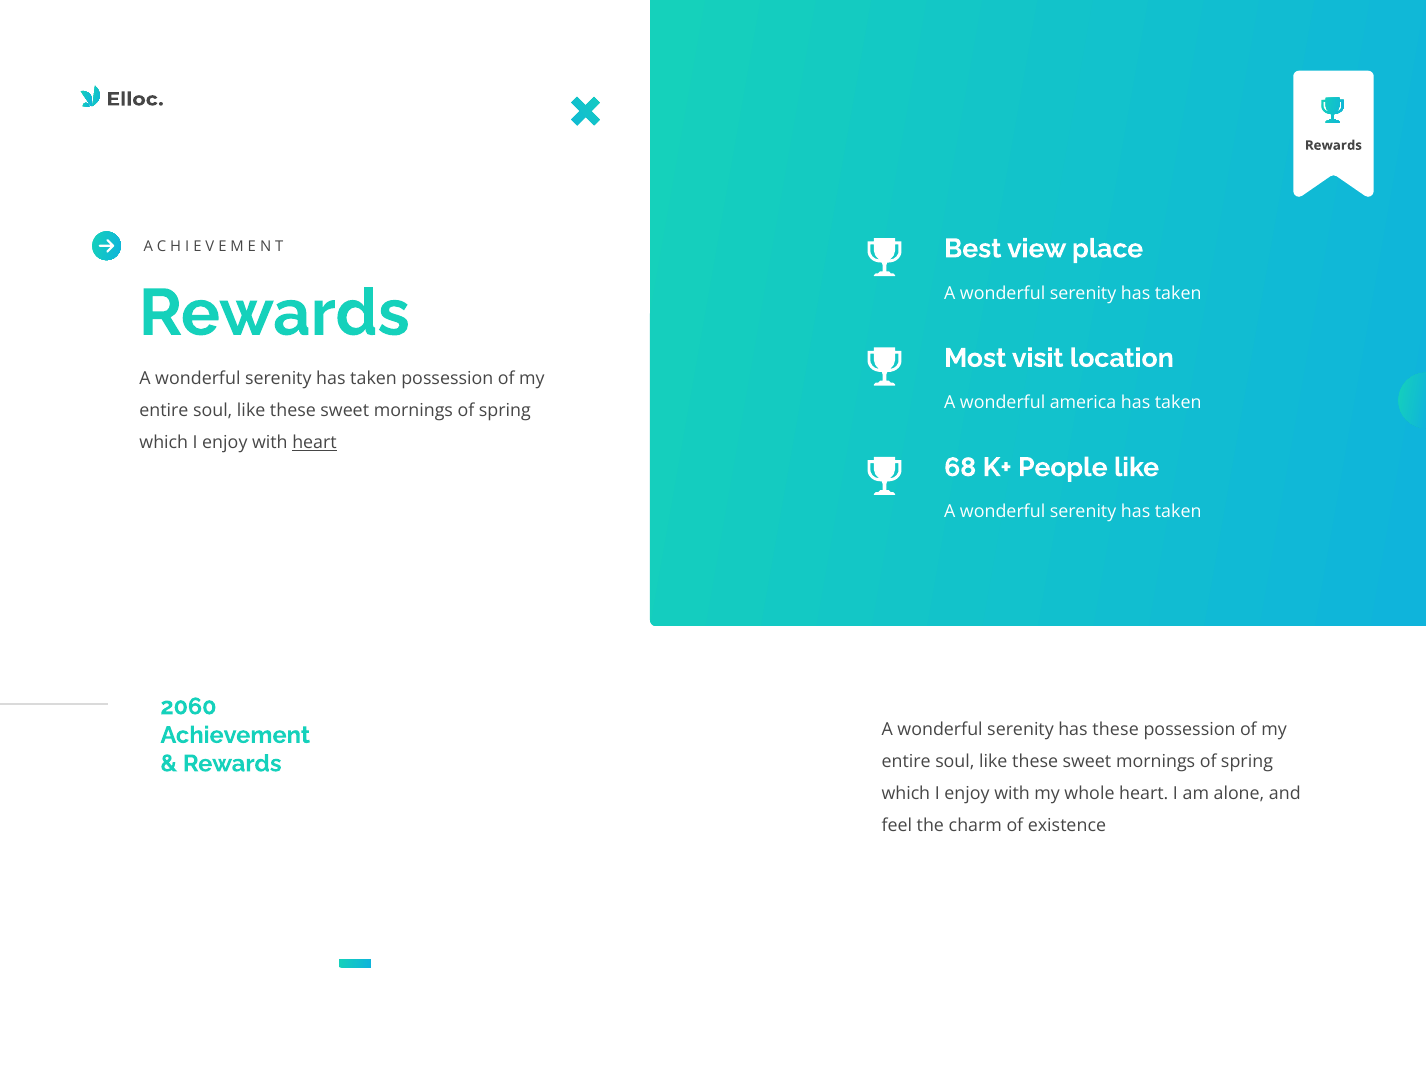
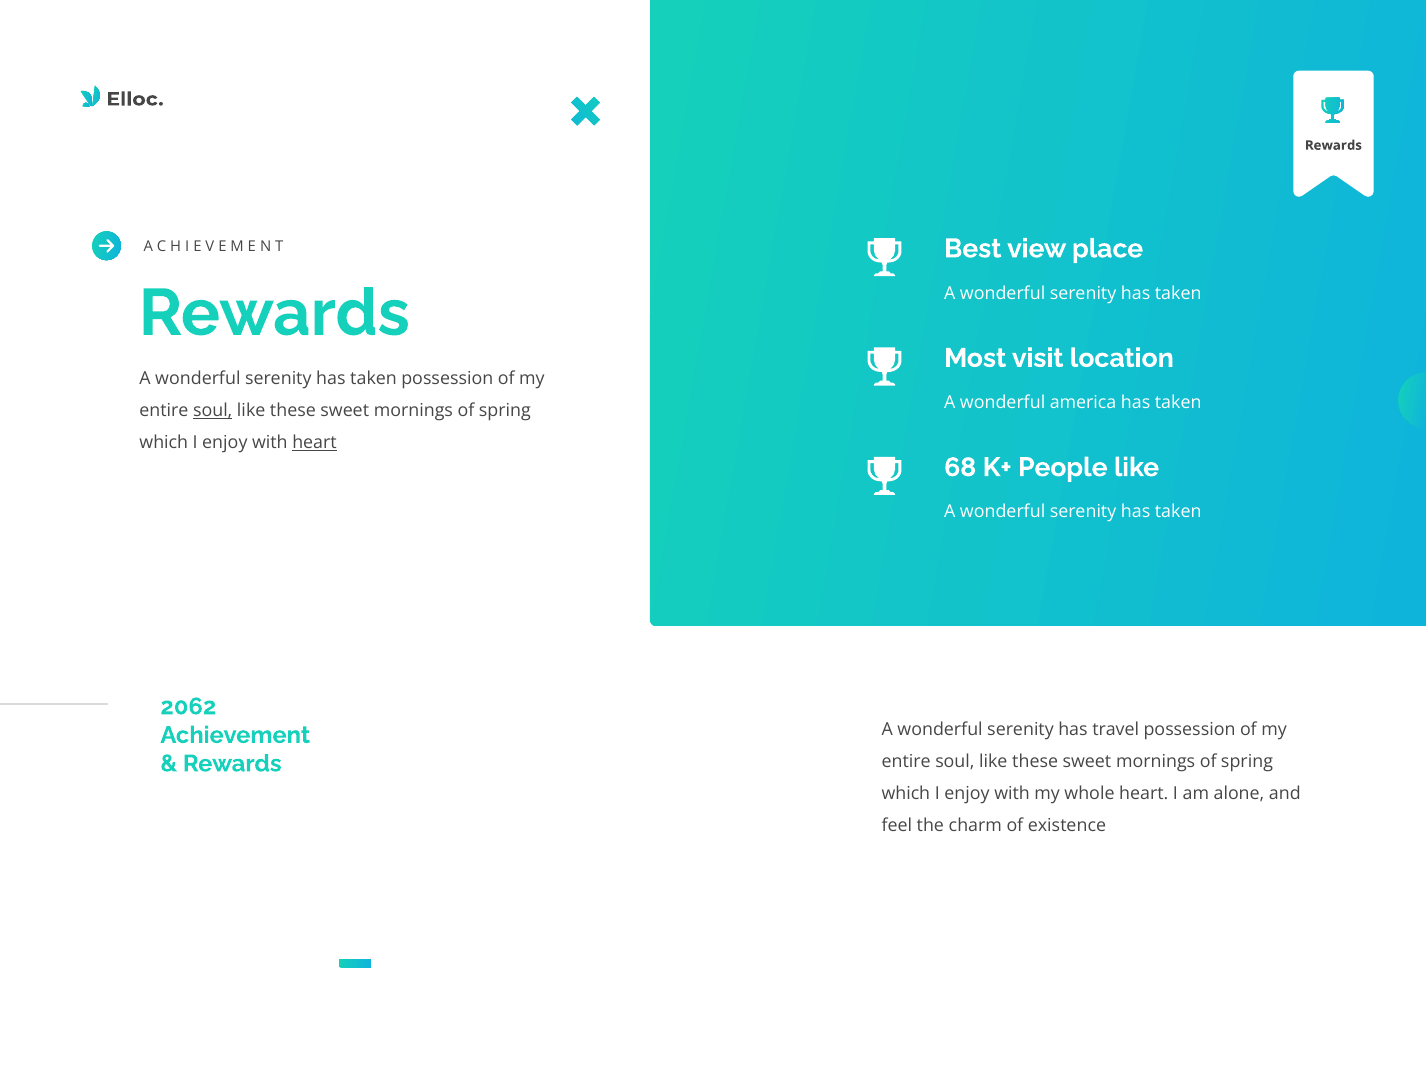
soul underline: none -> present (213, 410)
2060: 2060 -> 2062 (188, 706)
has these: these -> travel (1116, 729)
